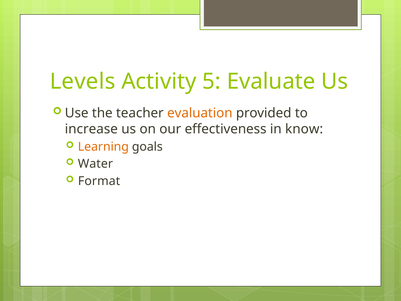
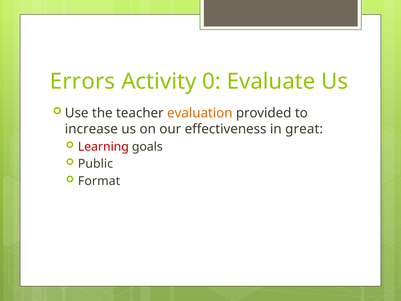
Levels: Levels -> Errors (83, 81)
5: 5 -> 0 (212, 81)
know: know -> great (304, 129)
Learning colour: orange -> red (103, 147)
Water: Water -> Public (95, 164)
